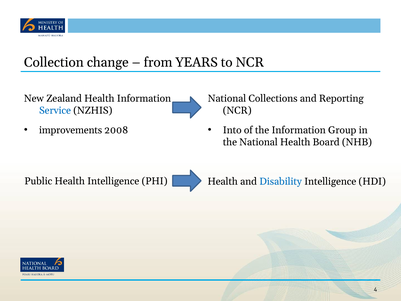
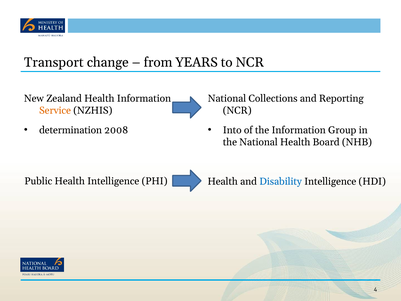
Collection: Collection -> Transport (54, 62)
Service colour: blue -> orange (55, 110)
improvements: improvements -> determination (71, 130)
